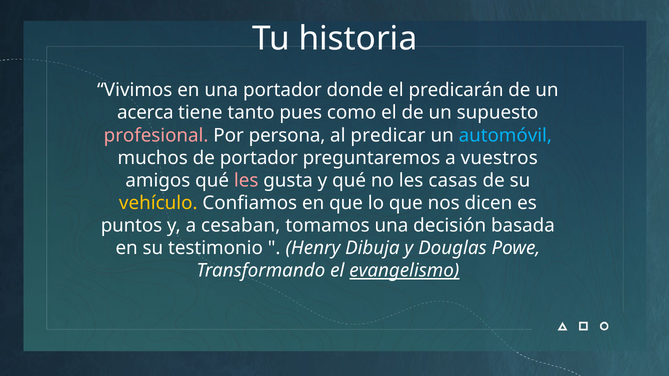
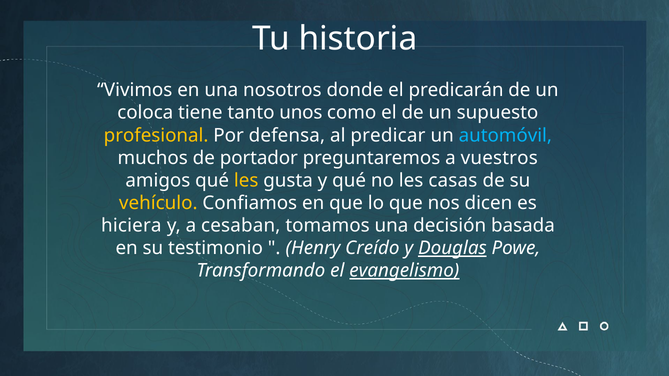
una portador: portador -> nosotros (282, 90)
acerca: acerca -> coloca (145, 113)
pues: pues -> unos (301, 113)
profesional colour: pink -> yellow (156, 135)
persona: persona -> defensa (287, 135)
les colour: pink -> yellow (246, 181)
puntos: puntos -> hiciera (131, 226)
Dibuja: Dibuja -> Creído (372, 248)
Douglas underline: none -> present (452, 248)
